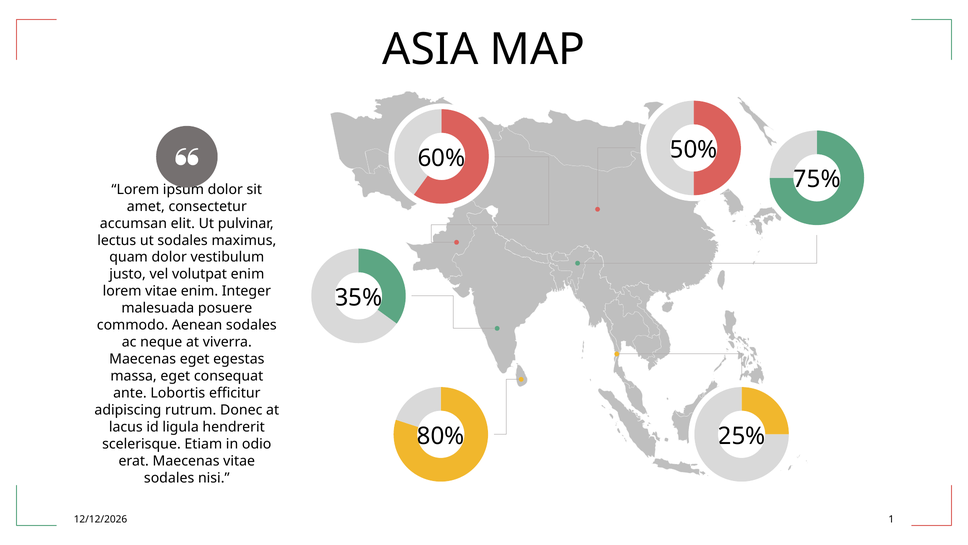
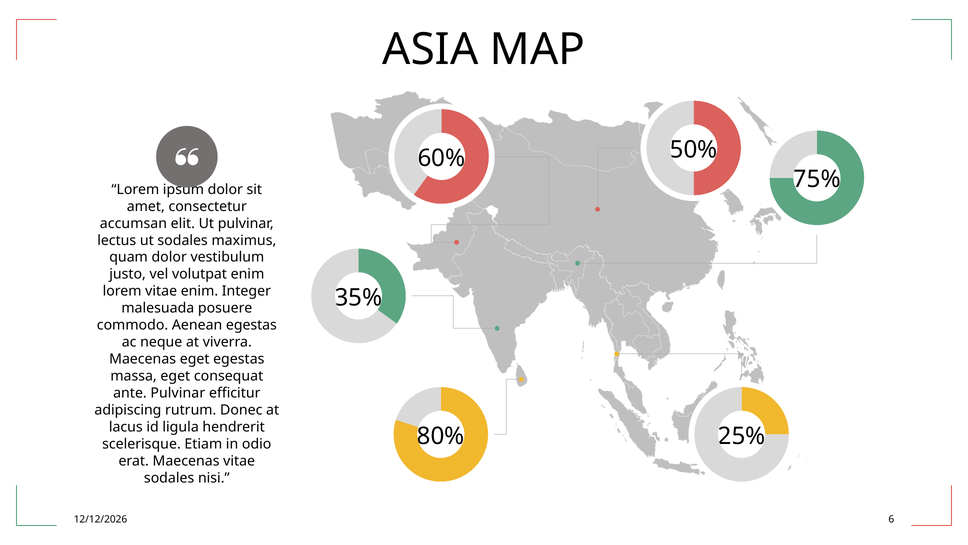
Aenean sodales: sodales -> egestas (251, 325)
ante Lobortis: Lobortis -> Pulvinar (178, 393)
1: 1 -> 6 (891, 519)
